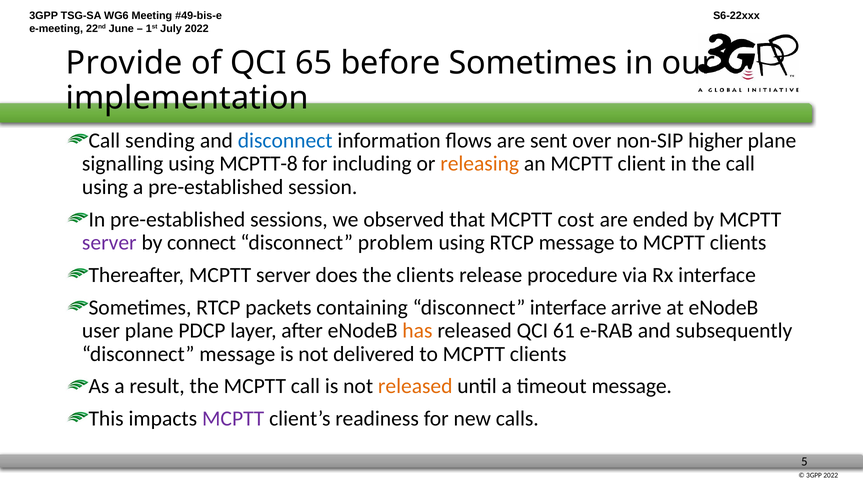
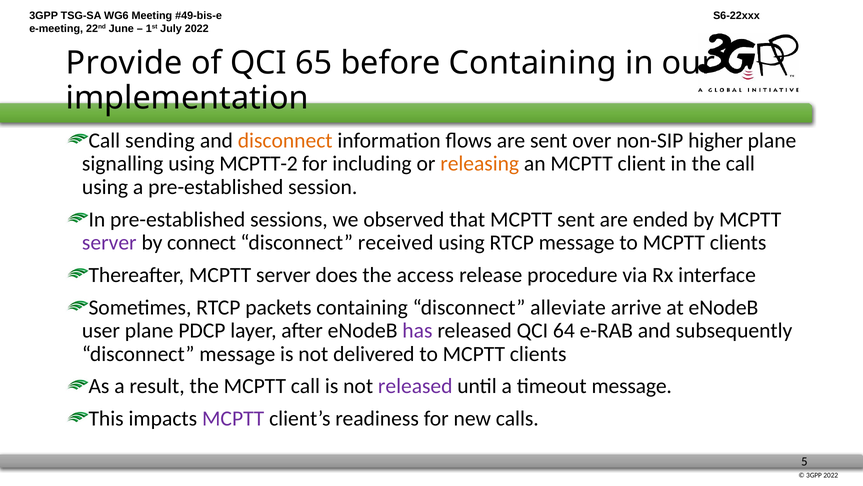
before Sometimes: Sometimes -> Containing (533, 63)
disconnect colour: blue -> orange (285, 140)
MCPTT-8: MCPTT-8 -> MCPTT-2 (258, 164)
MCPTT cost: cost -> sent (576, 219)
problem: problem -> received (396, 242)
the clients: clients -> access (425, 275)
disconnect interface: interface -> alleviate (568, 307)
has colour: orange -> purple (417, 330)
61: 61 -> 64 (564, 330)
released colour: orange -> purple (415, 386)
